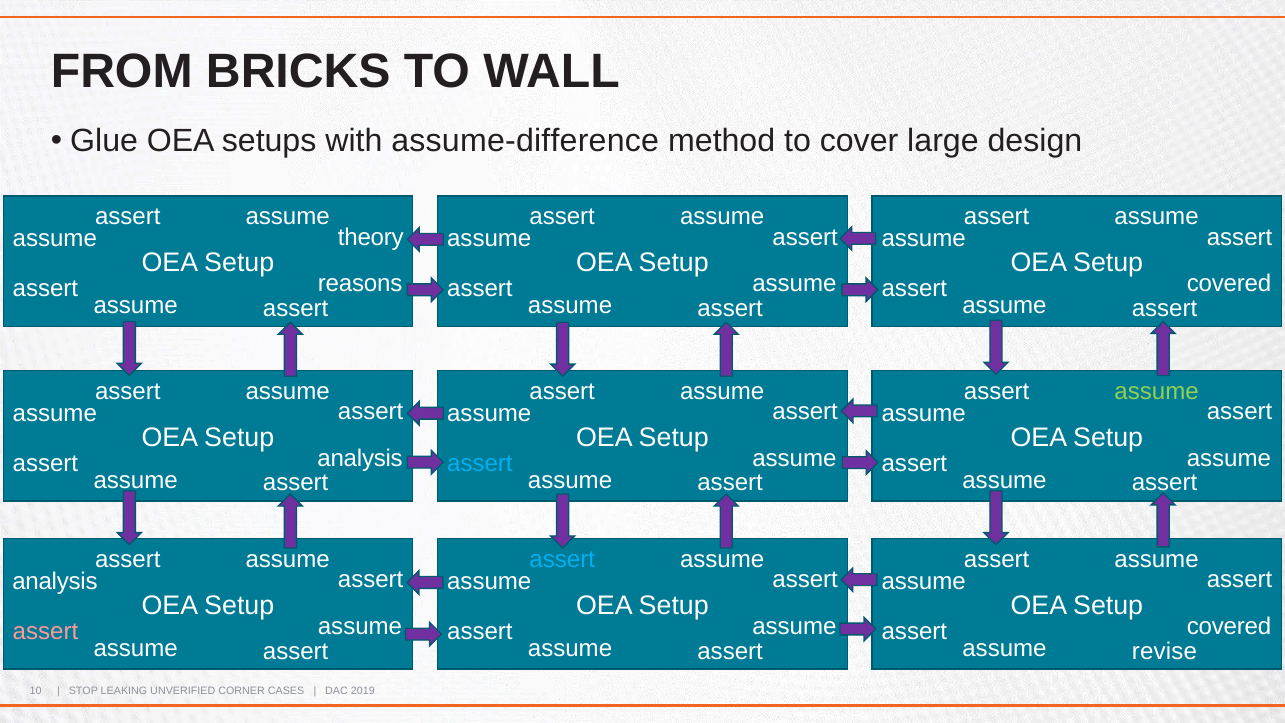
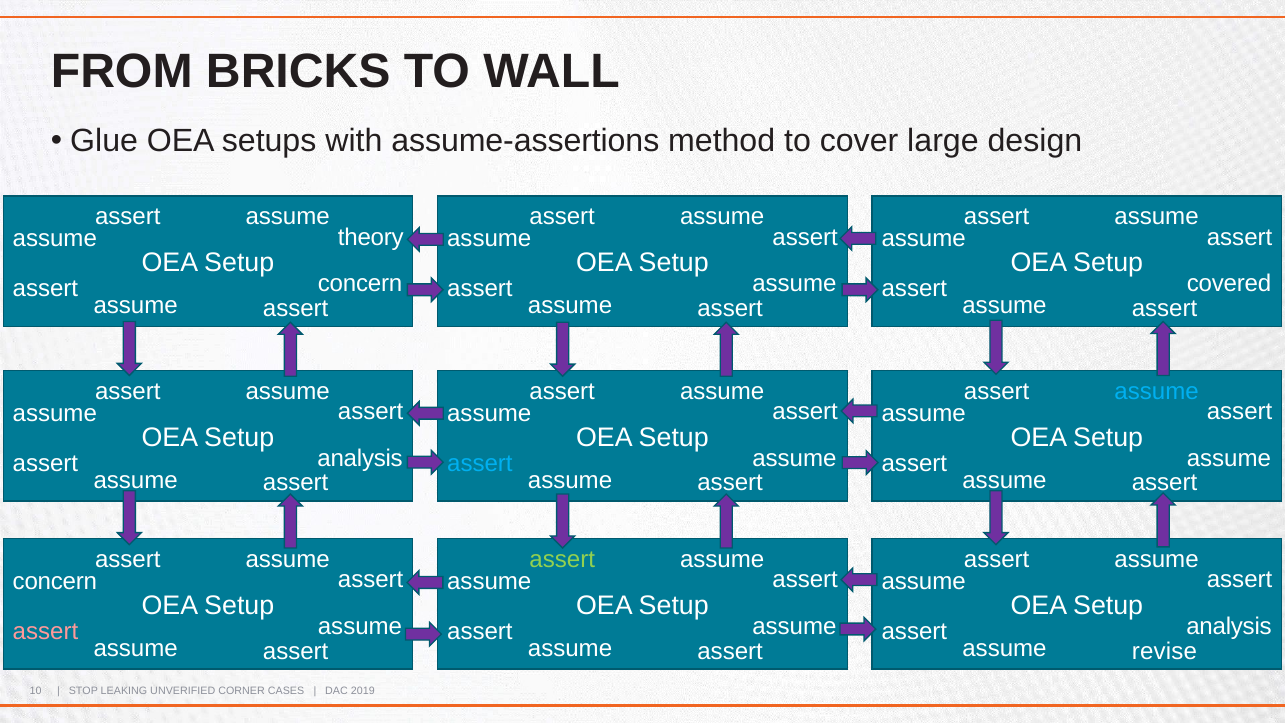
assume-difference: assume-difference -> assume-assertions (525, 141)
reasons: reasons -> concern (360, 283)
assume colour: light green -> light blue (1157, 391)
assert colour: light blue -> light green (562, 559)
analysis: analysis -> concern (55, 581)
covered: covered -> analysis (1229, 626)
